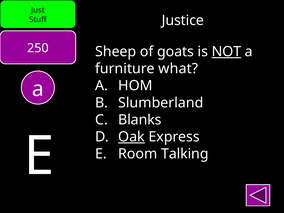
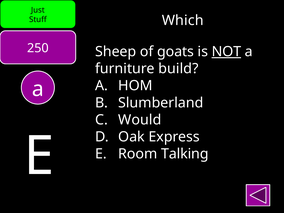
Justice: Justice -> Which (183, 20)
what: what -> build (178, 69)
Blanks: Blanks -> Would (140, 120)
Oak underline: present -> none (131, 137)
